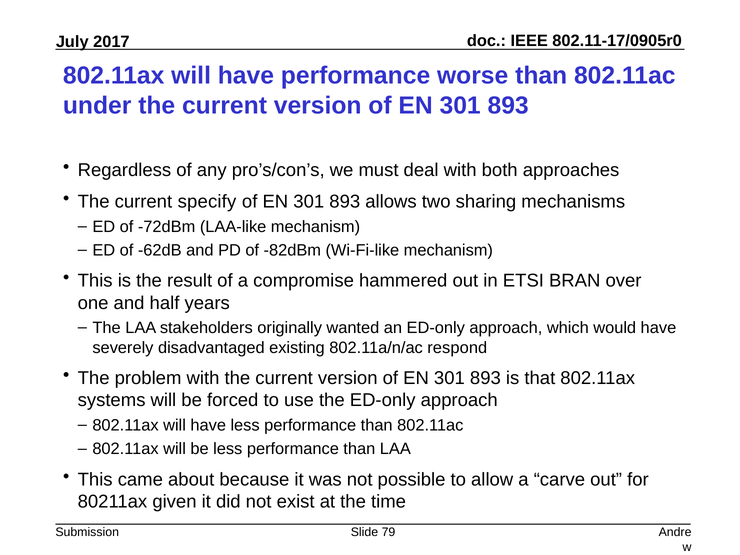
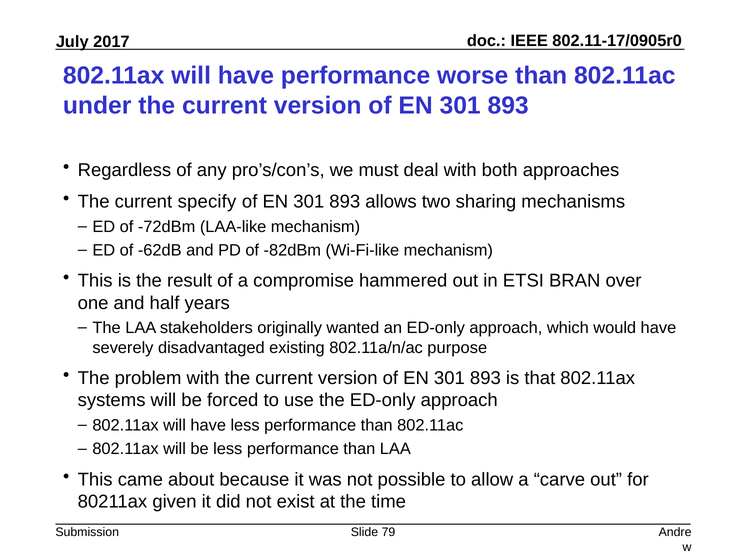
respond: respond -> purpose (457, 348)
